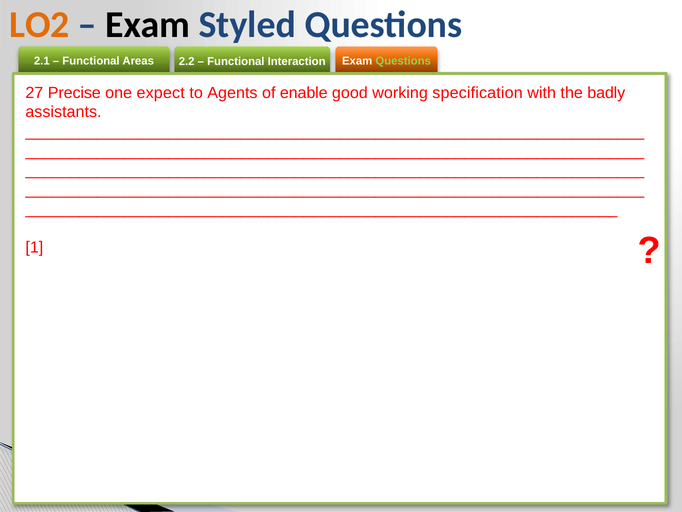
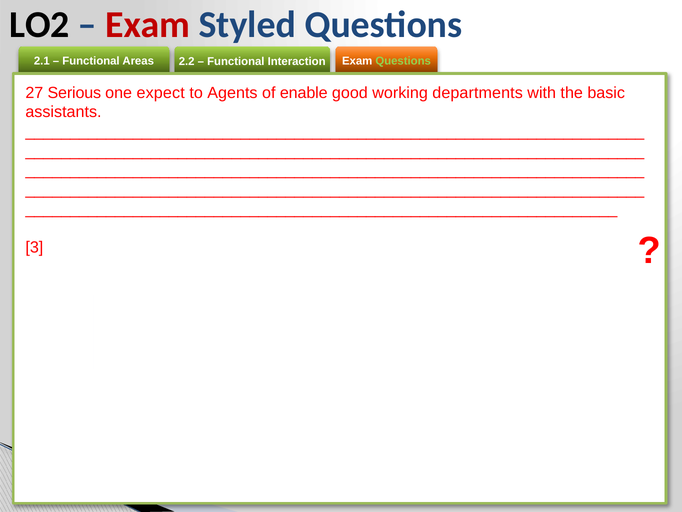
LO2 colour: orange -> black (40, 25)
Exam colour: black -> red (148, 25)
Precise: Precise -> Serious (74, 93)
specification: specification -> departments (478, 93)
badly: badly -> basic (606, 93)
1: 1 -> 3 (34, 247)
